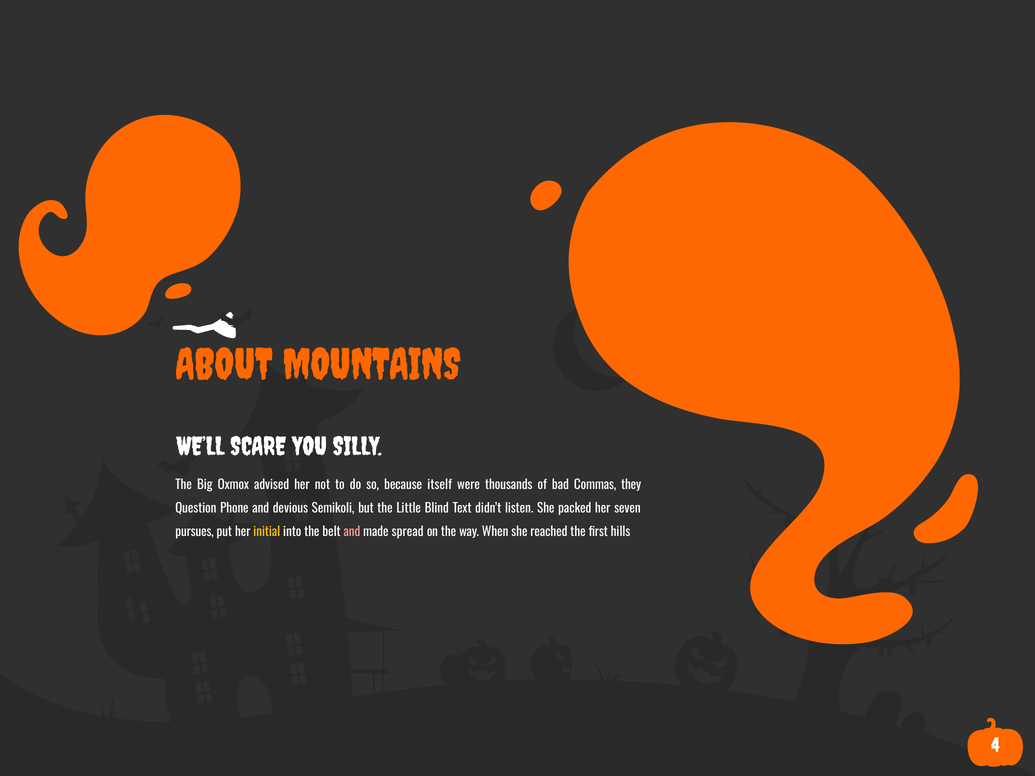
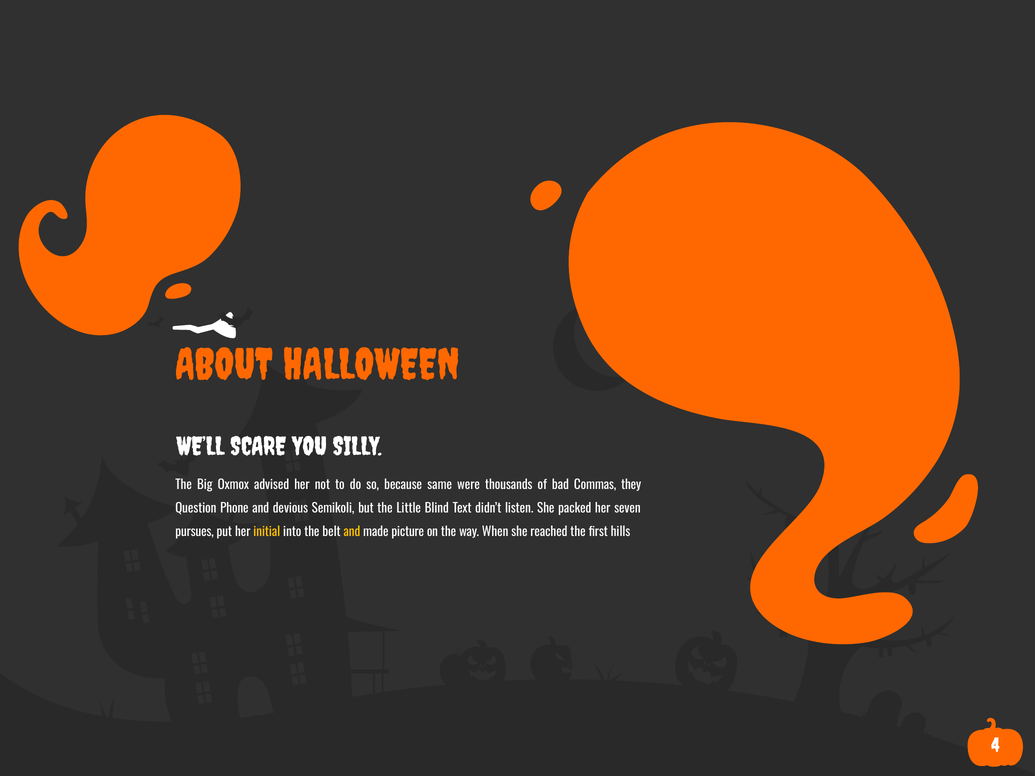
MOUNTAINS: MOUNTAINS -> HALLOWEEN (371, 365)
itself: itself -> same (440, 485)
and colour: pink -> yellow (352, 532)
spread: spread -> picture (408, 532)
